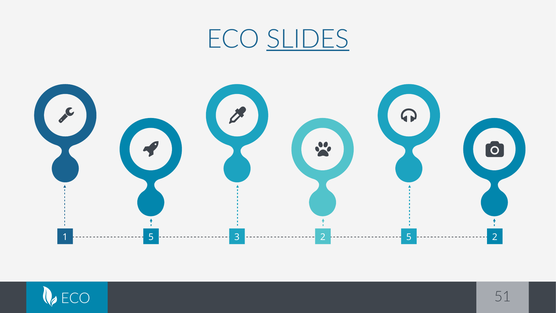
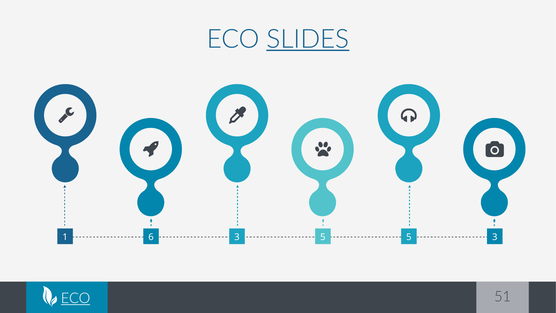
1 5: 5 -> 6 (151, 237)
3 2: 2 -> 5 (323, 237)
5 2: 2 -> 3 (495, 237)
ECO underline: none -> present (76, 298)
